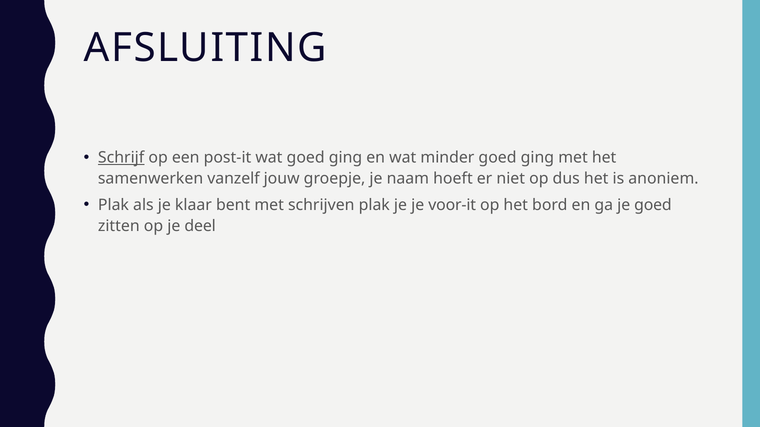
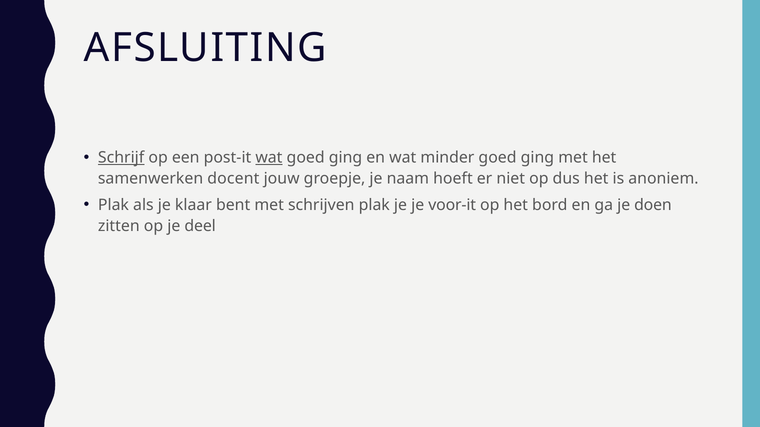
wat underline: none -> present (269, 158)
vanzelf: vanzelf -> docent (233, 179)
je goed: goed -> doen (653, 205)
